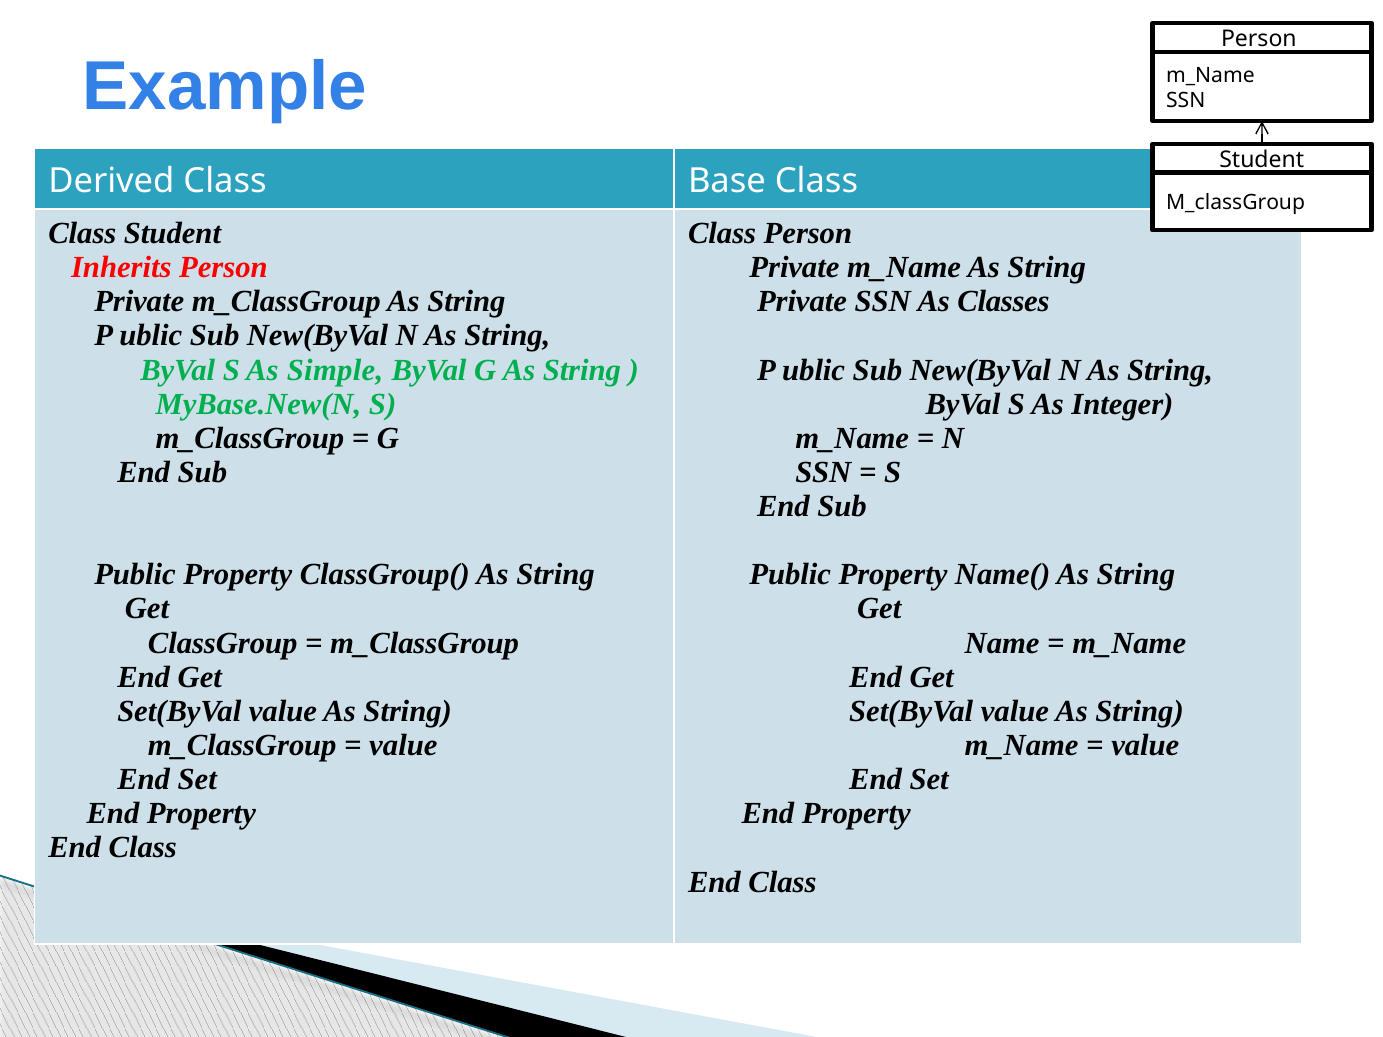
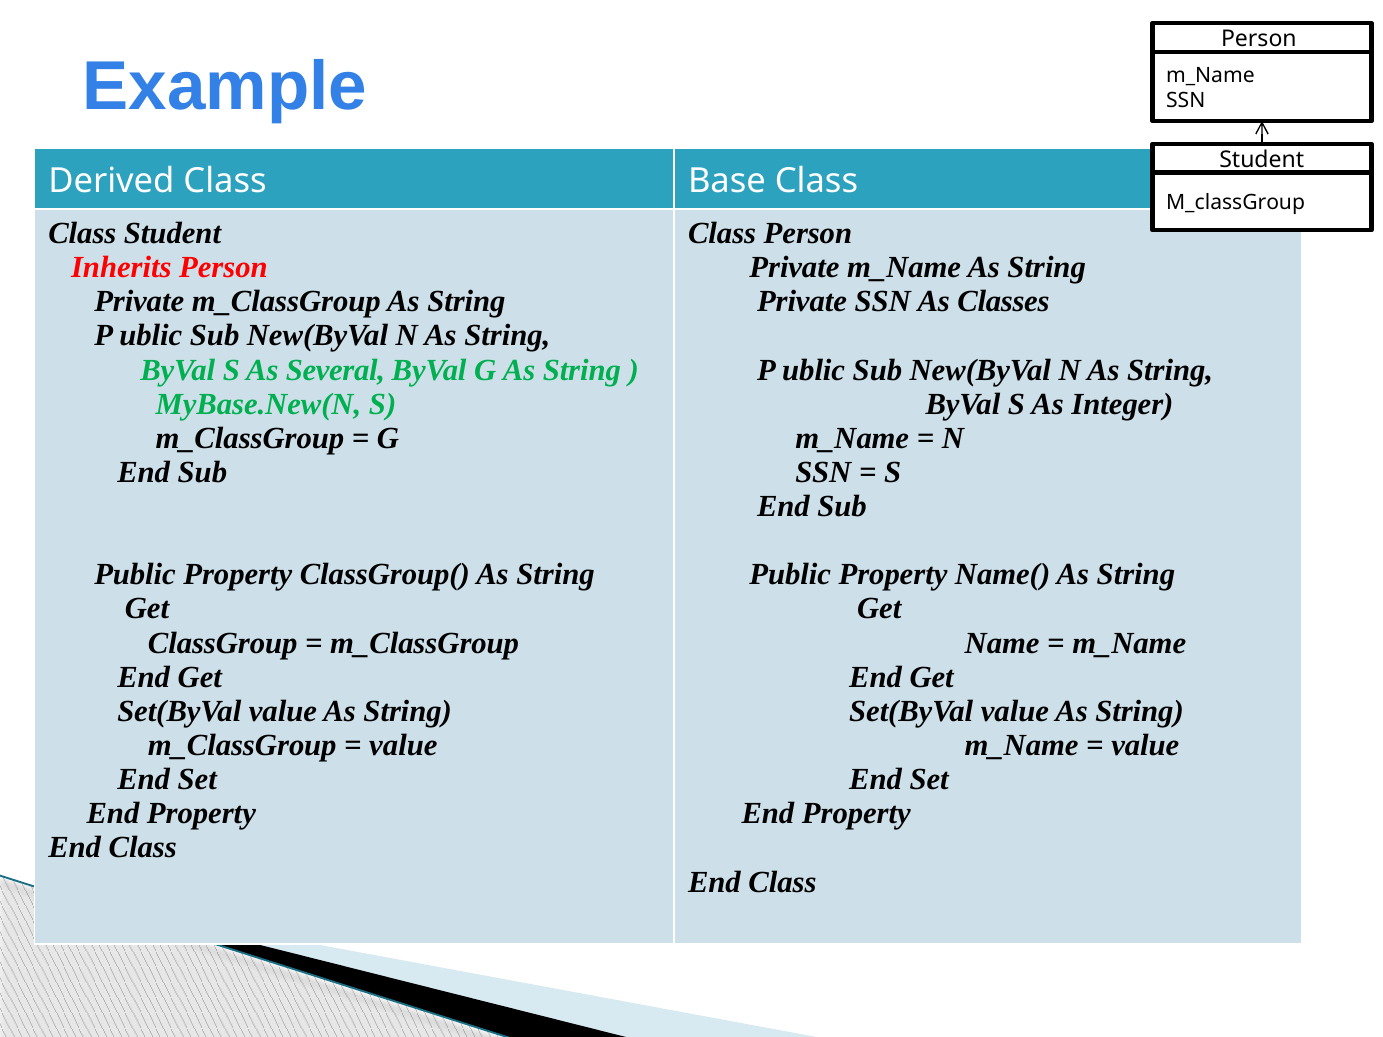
Simple: Simple -> Several (335, 370)
